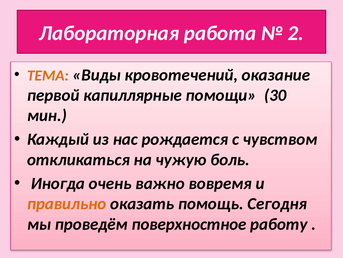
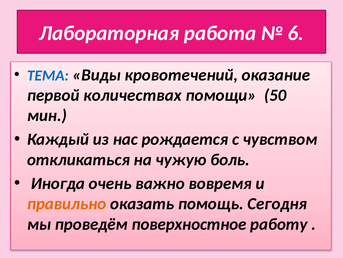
2: 2 -> 6 (296, 33)
ТЕМА colour: orange -> blue (48, 75)
капиллярные: капиллярные -> количествах (133, 95)
30: 30 -> 50 (275, 95)
